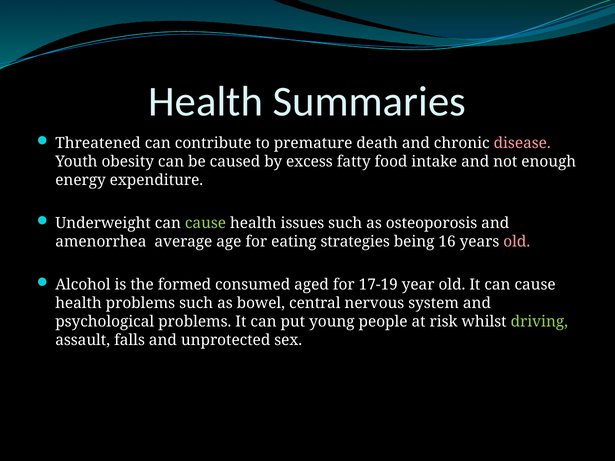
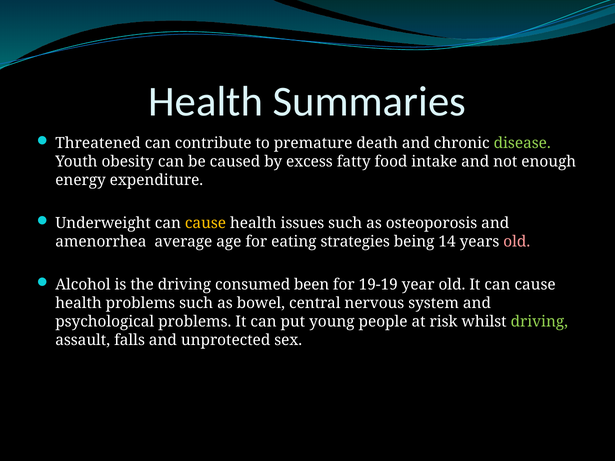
disease colour: pink -> light green (522, 143)
cause colour: light green -> yellow (205, 223)
16: 16 -> 14 (447, 242)
the formed: formed -> driving (184, 285)
aged: aged -> been (312, 285)
17-19: 17-19 -> 19-19 (378, 285)
